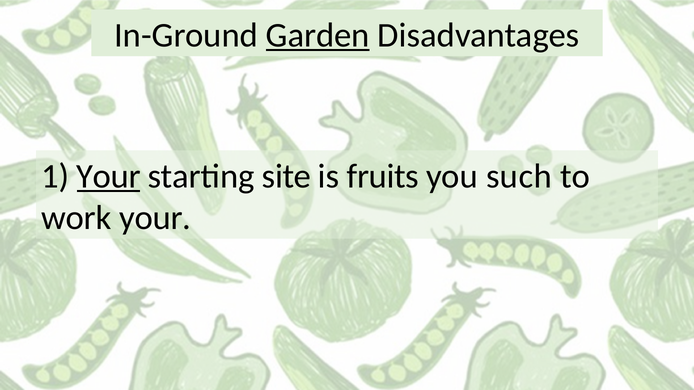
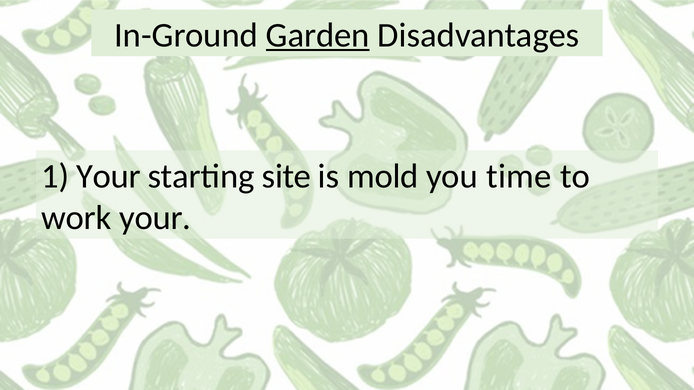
Your underline: present -> none (109, 176)
fruits: fruits -> mold (383, 176)
such: such -> time (519, 176)
